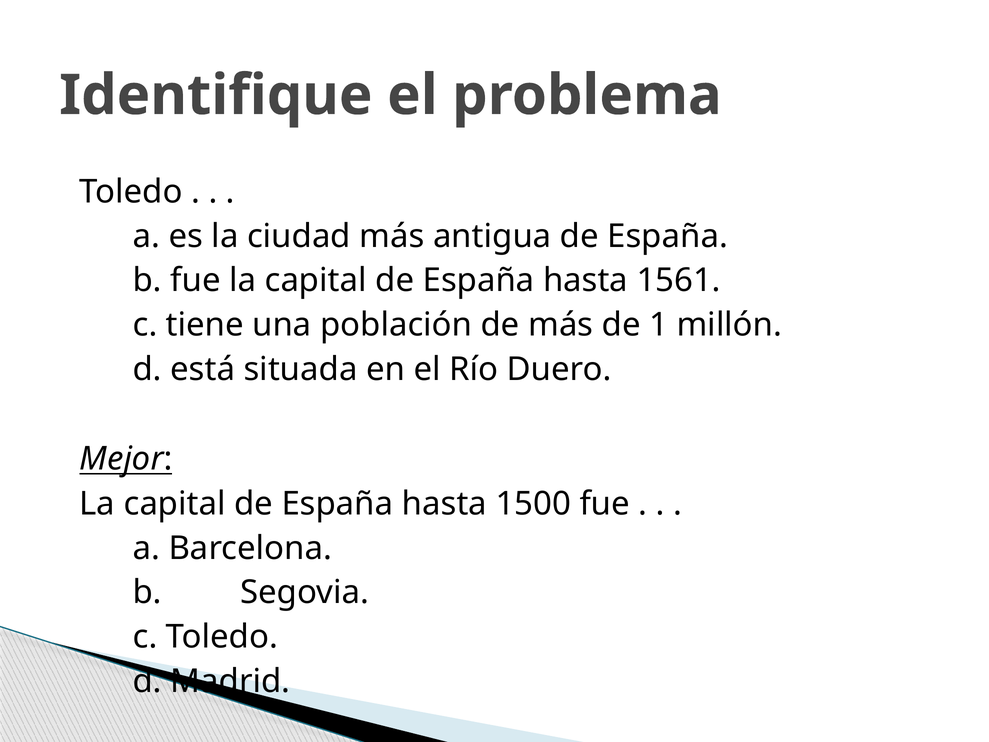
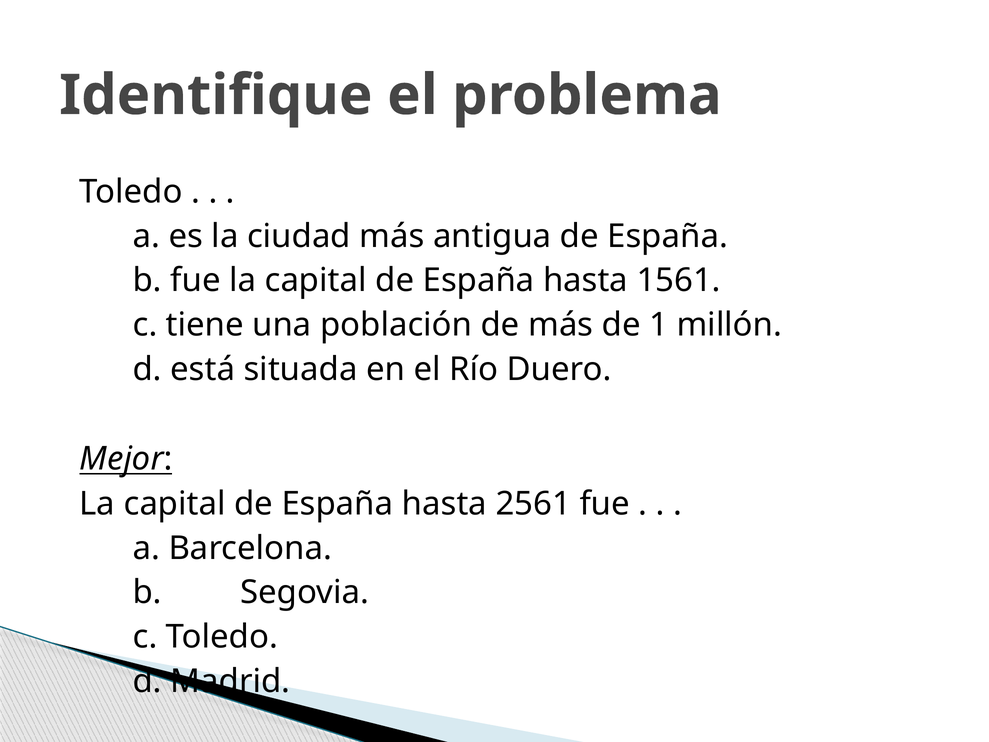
1500: 1500 -> 2561 (533, 504)
